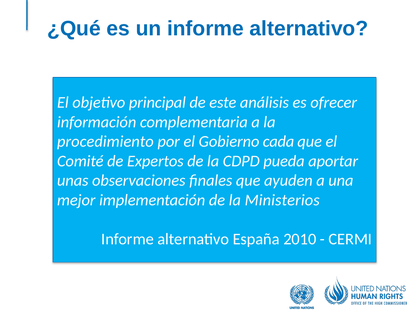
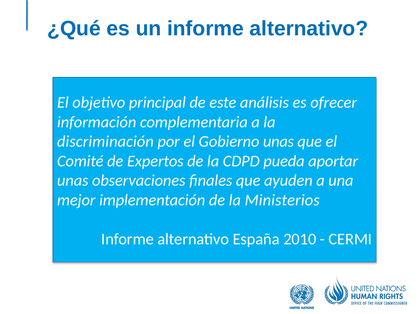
procedimiento: procedimiento -> discriminación (105, 142)
Gobierno cada: cada -> unas (279, 142)
